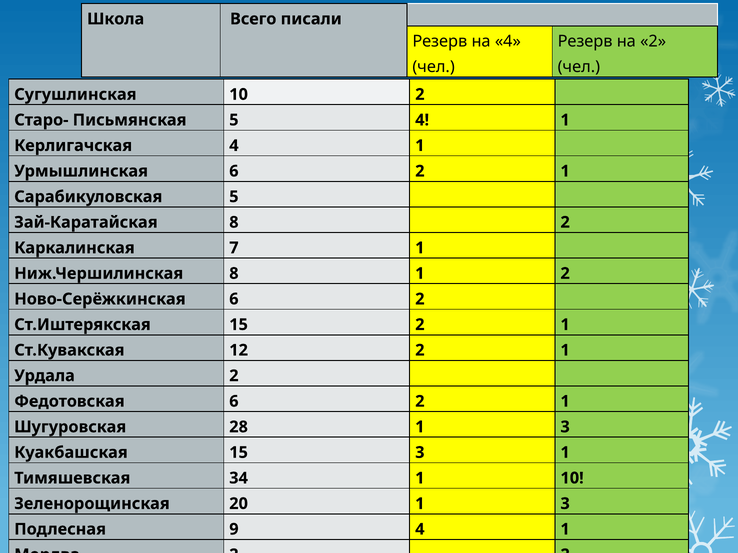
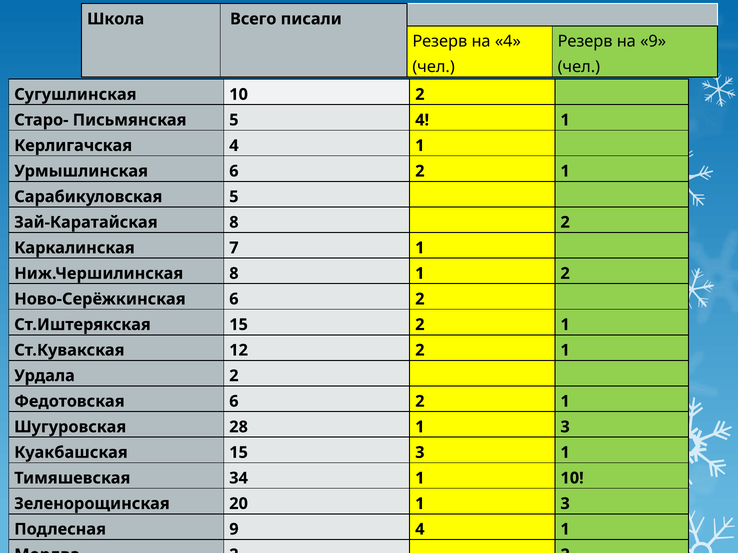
на 2: 2 -> 9 (653, 41)
